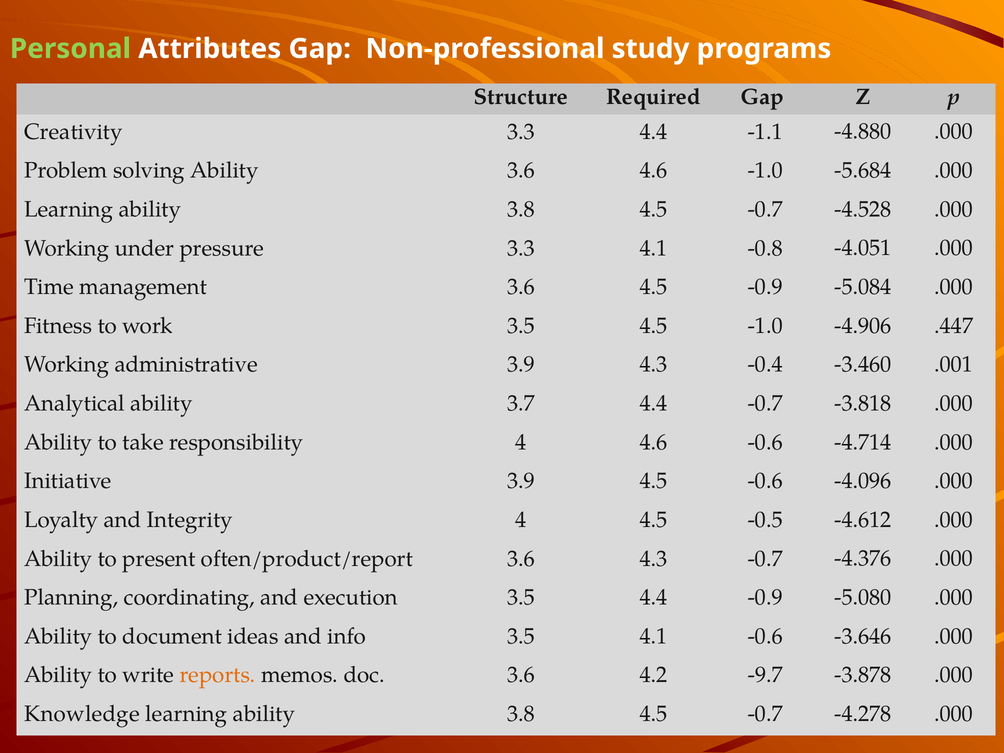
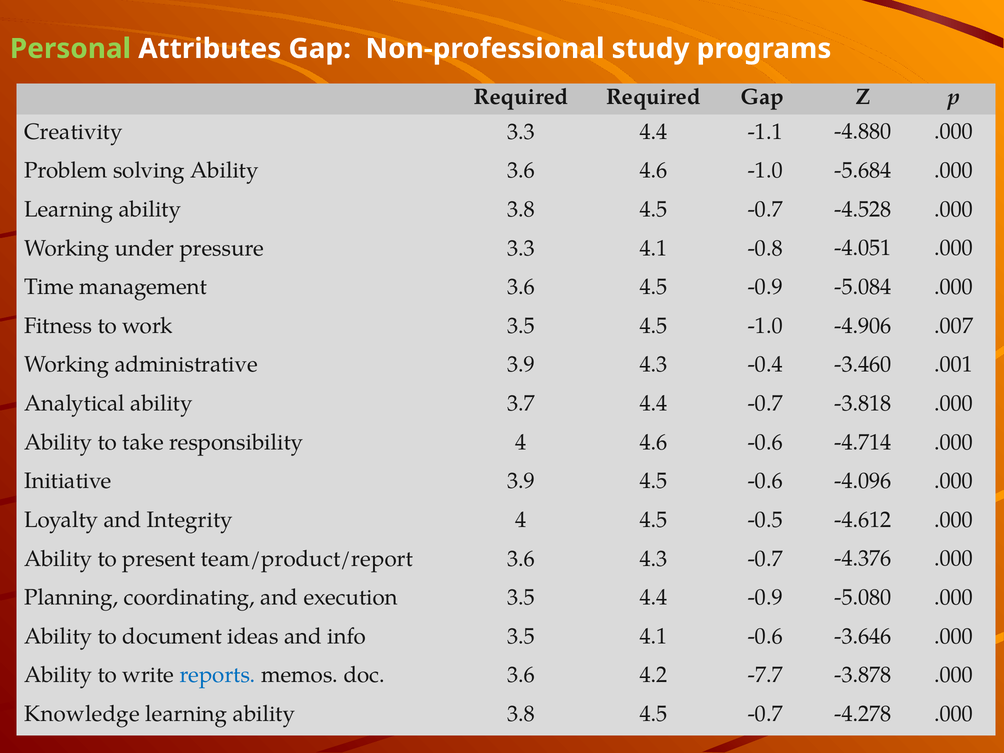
Structure: Structure -> Required (521, 97)
.447: .447 -> .007 (954, 326)
often/product/report: often/product/report -> team/product/report (307, 559)
reports colour: orange -> blue (218, 675)
-9.7: -9.7 -> -7.7 (765, 675)
